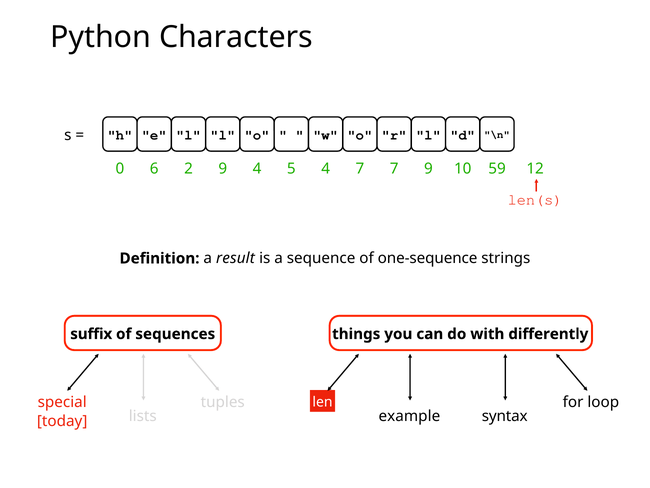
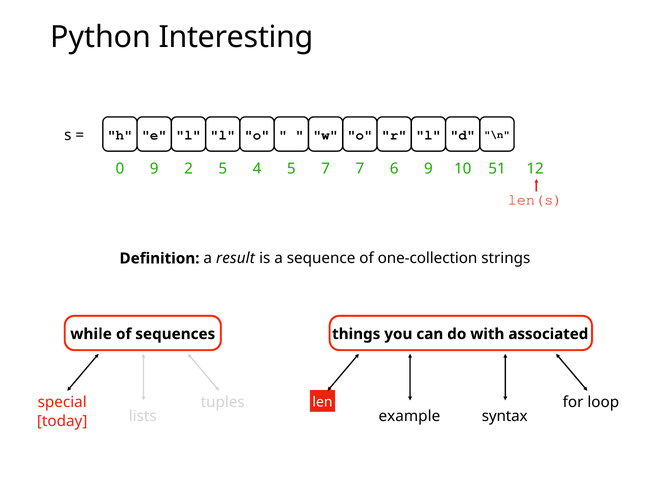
Characters: Characters -> Interesting (236, 37)
0 6: 6 -> 9 (154, 169)
2 9: 9 -> 5 (223, 169)
5 4: 4 -> 7 (326, 169)
7 7: 7 -> 6 (394, 169)
59: 59 -> 51 (497, 169)
one-sequence: one-sequence -> one-collection (428, 258)
suffix: suffix -> while (91, 334)
differently: differently -> associated (548, 334)
